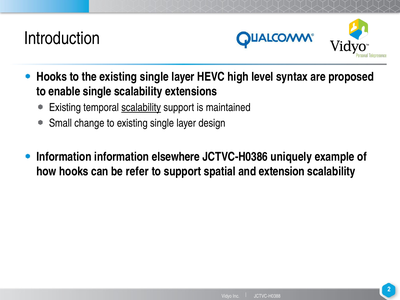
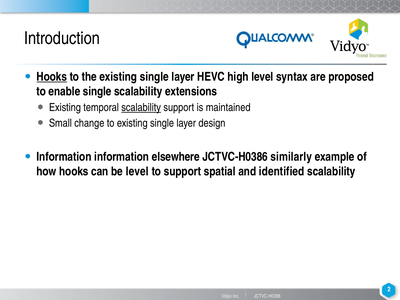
Hooks underline: none -> present (52, 77)
uniquely: uniquely -> similarly (291, 157)
be refer: refer -> level (137, 171)
extension: extension -> identified (282, 171)
